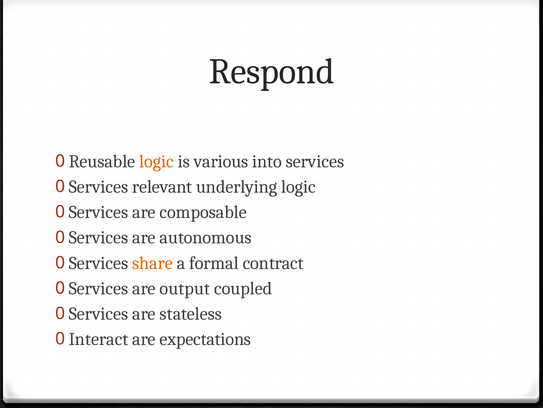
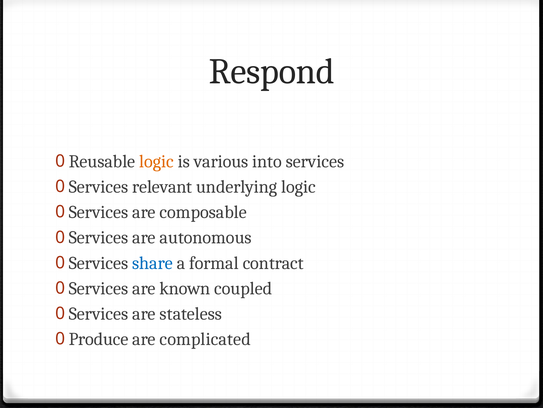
share colour: orange -> blue (153, 263)
output: output -> known (185, 288)
Interact: Interact -> Produce (99, 339)
expectations: expectations -> complicated (205, 339)
